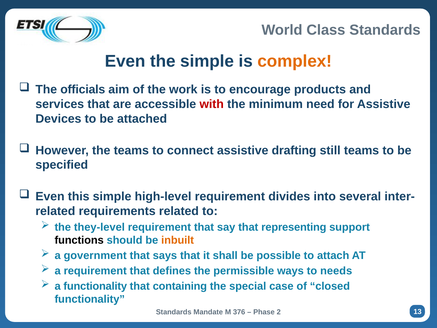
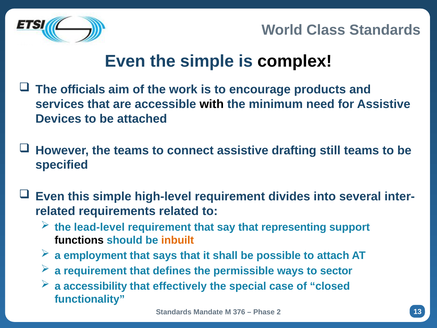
complex colour: orange -> black (295, 61)
with colour: red -> black (212, 104)
they-level: they-level -> lead-level (99, 227)
government: government -> employment (95, 255)
needs: needs -> sector (336, 271)
a functionality: functionality -> accessibility (95, 286)
containing: containing -> effectively (180, 286)
